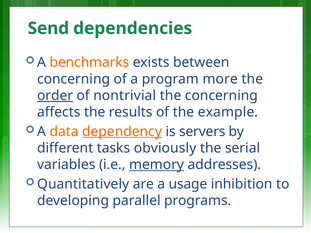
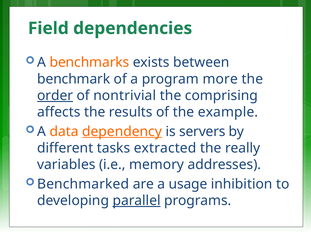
Send: Send -> Field (48, 28)
concerning: concerning -> benchmark (74, 79)
the concerning: concerning -> comprising (221, 96)
obviously: obviously -> extracted (165, 148)
serial: serial -> really (243, 148)
memory underline: present -> none (157, 165)
Quantitatively: Quantitatively -> Benchmarked (83, 184)
parallel underline: none -> present (137, 201)
